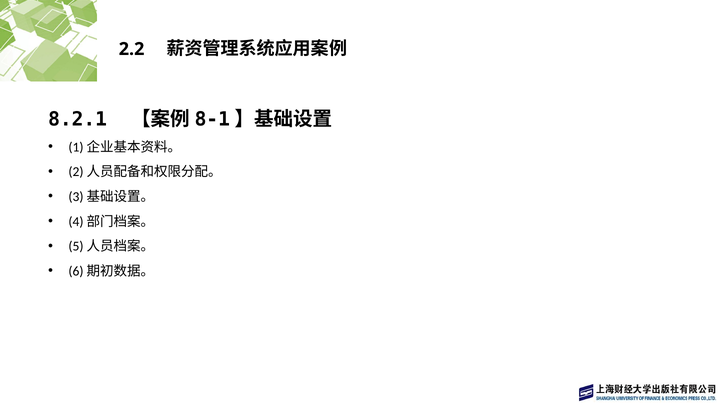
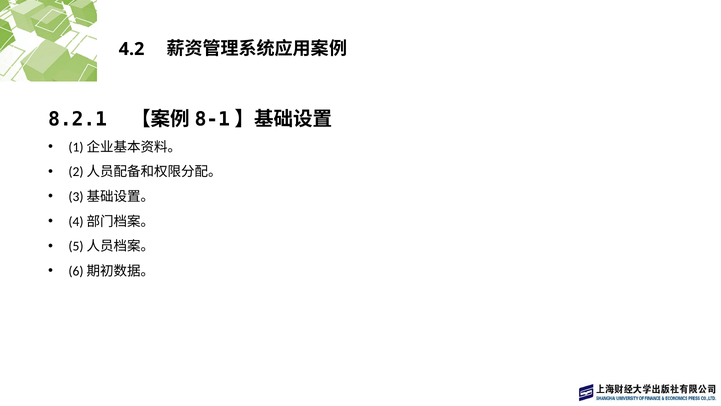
2.2: 2.2 -> 4.2 (132, 49)
